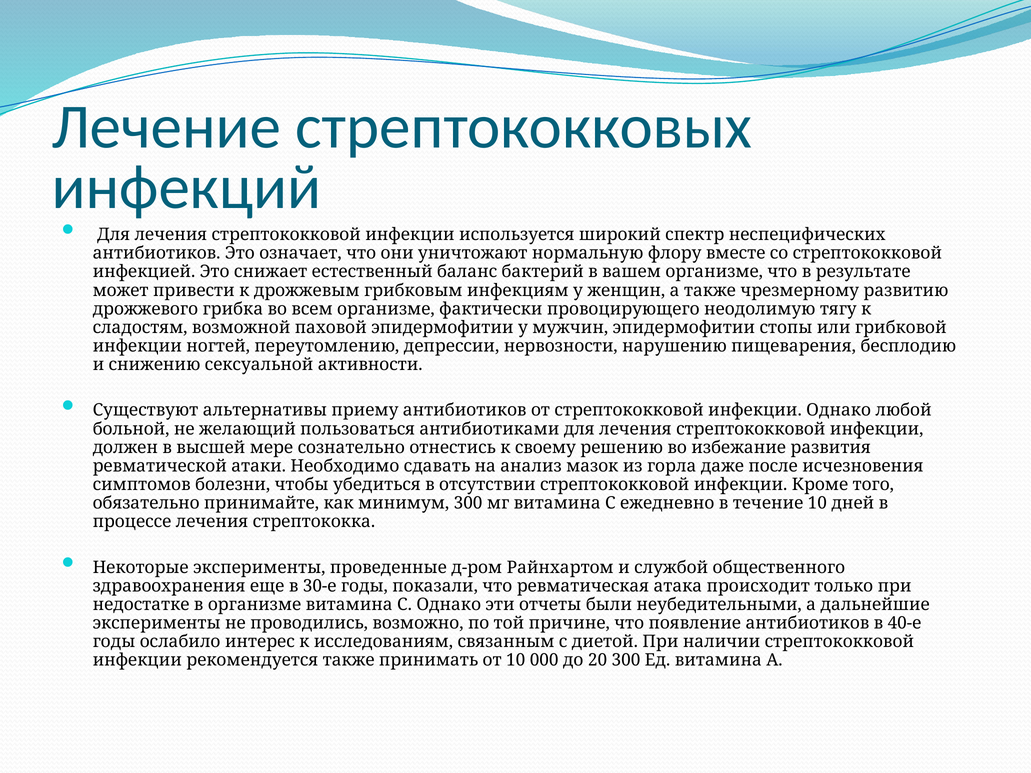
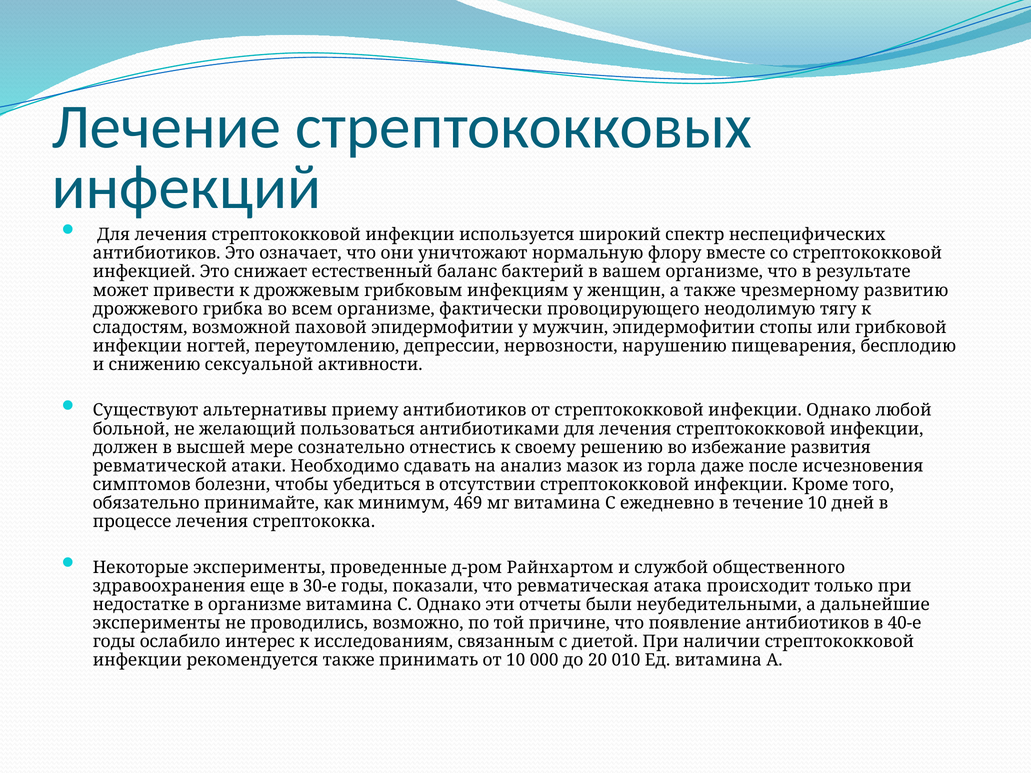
минимум 300: 300 -> 469 (468, 503)
20 300: 300 -> 010 (626, 660)
